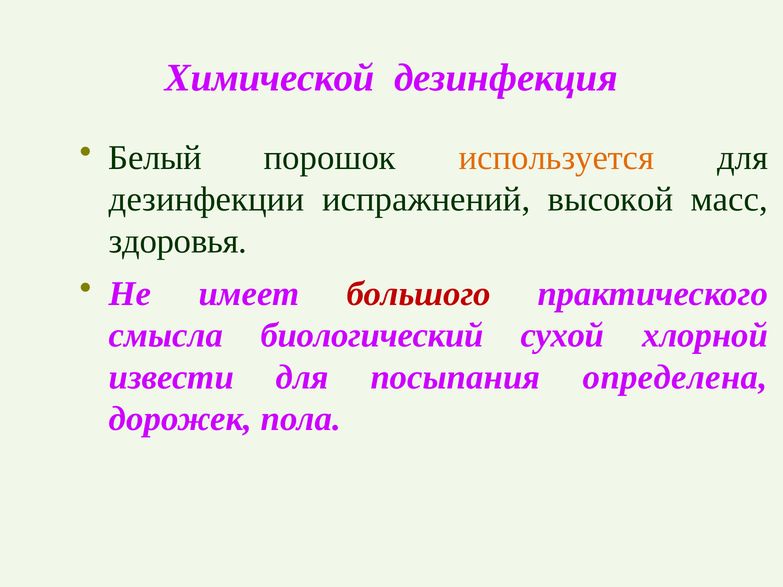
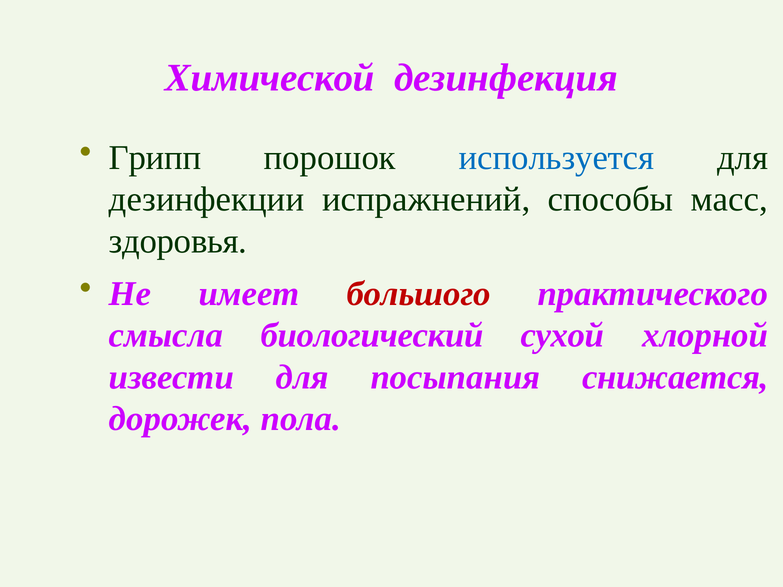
Белый: Белый -> Грипп (155, 158)
используется colour: orange -> blue (557, 158)
высокой: высокой -> способы (611, 199)
определена: определена -> снижается (675, 377)
